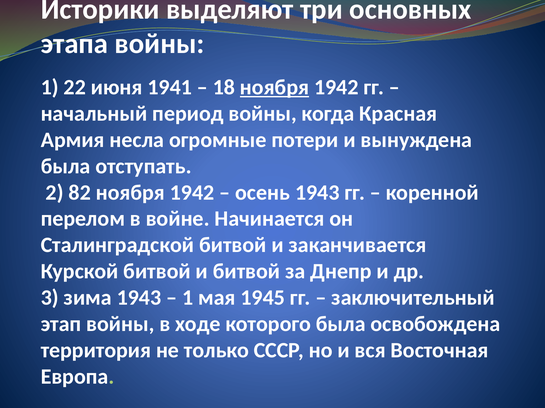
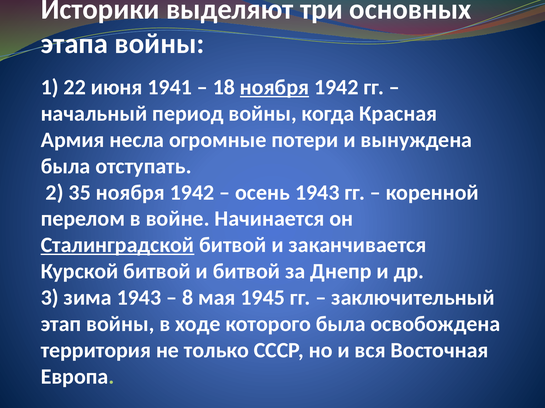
82: 82 -> 35 (80, 193)
Сталинградской underline: none -> present (117, 246)
1: 1 -> 8 (188, 298)
